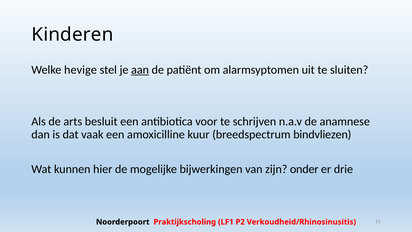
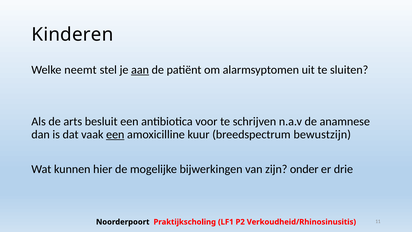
hevige: hevige -> neemt (81, 70)
een underline: none -> present (115, 134)
bindvliezen: bindvliezen -> bewustzijn (322, 134)
